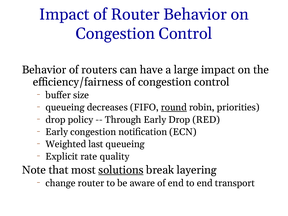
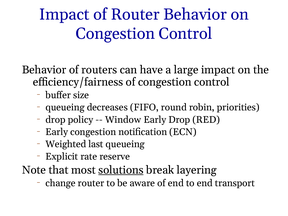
round underline: present -> none (174, 107)
Through: Through -> Window (123, 120)
quality: quality -> reserve (115, 156)
